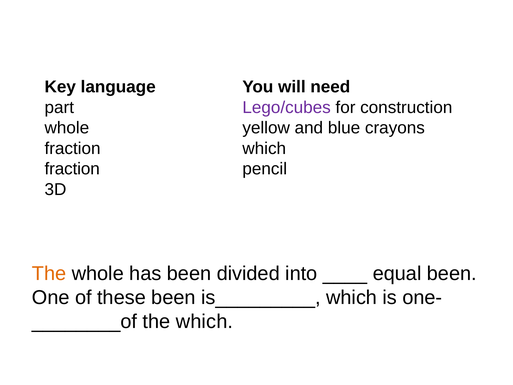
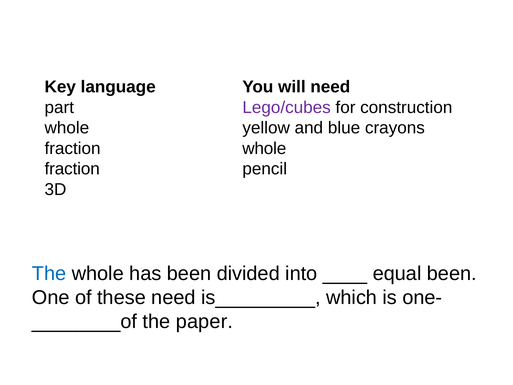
which: which -> whole (264, 148)
The colour: orange -> blue (49, 273)
these been: been -> need (173, 297)
the which: which -> paper (204, 321)
